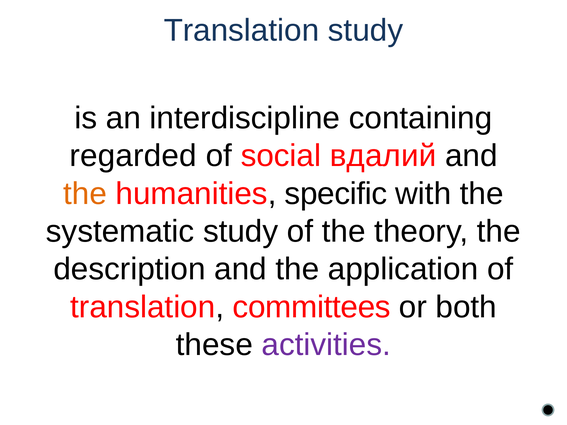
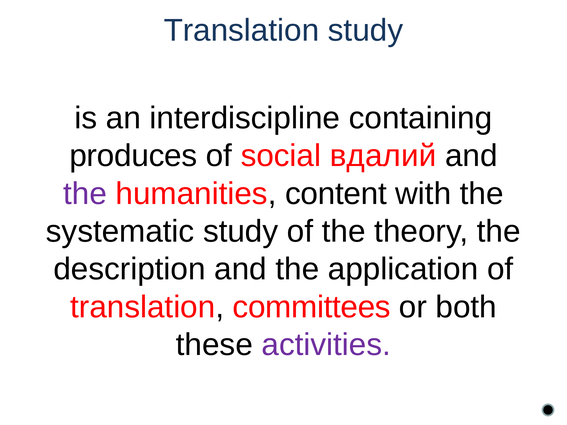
regarded: regarded -> produces (133, 156)
the colour: orange -> purple (85, 194)
specific: specific -> content (336, 194)
